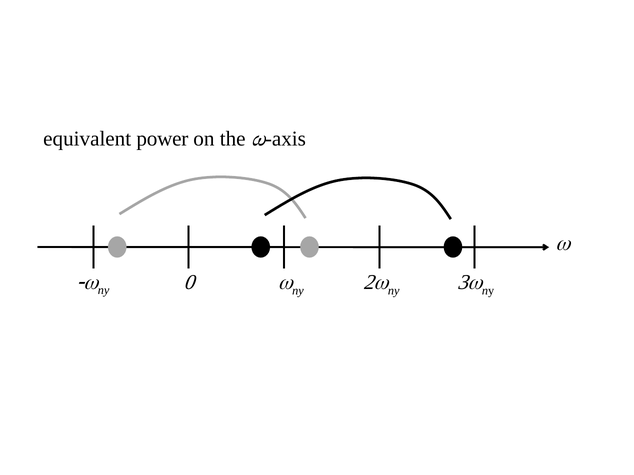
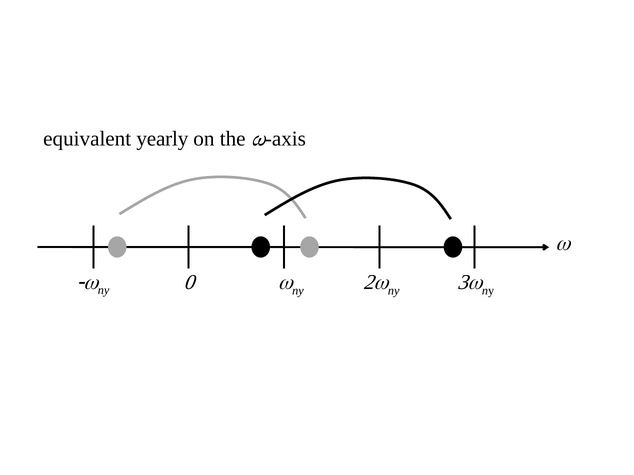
power: power -> yearly (162, 139)
